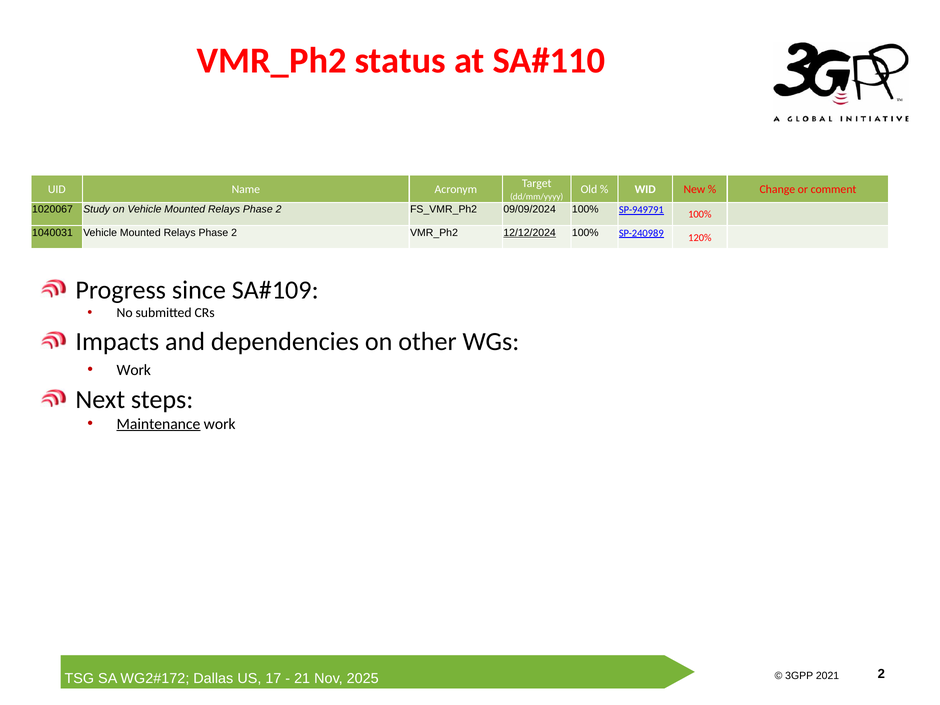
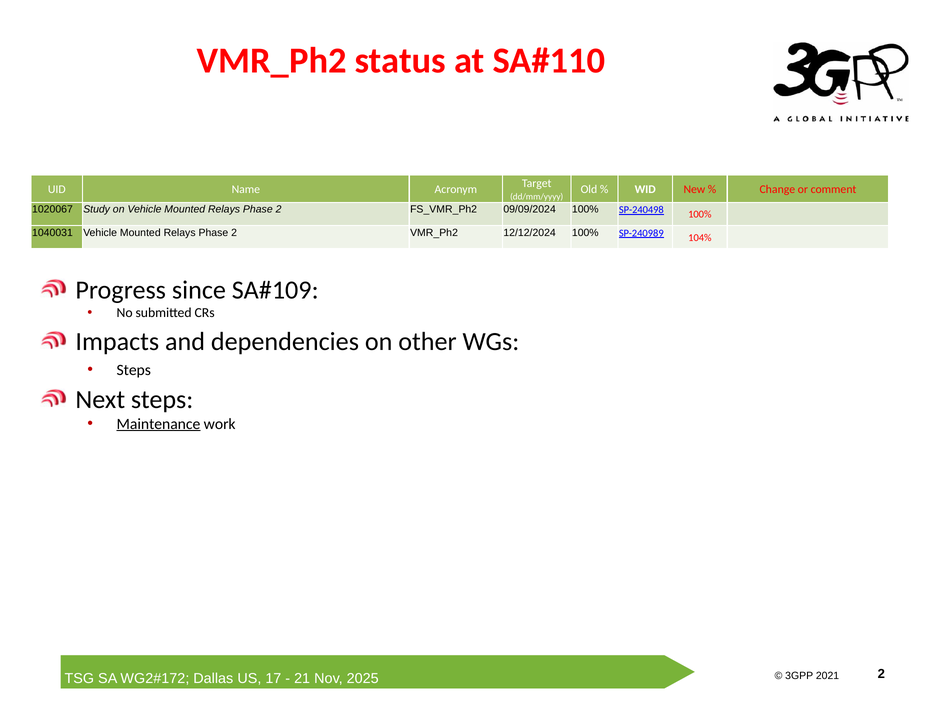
SP-949791: SP-949791 -> SP-240498 (641, 210)
12/12/2024 underline: present -> none (530, 233)
120%: 120% -> 104% (700, 238)
Work: Work -> Steps (134, 370)
